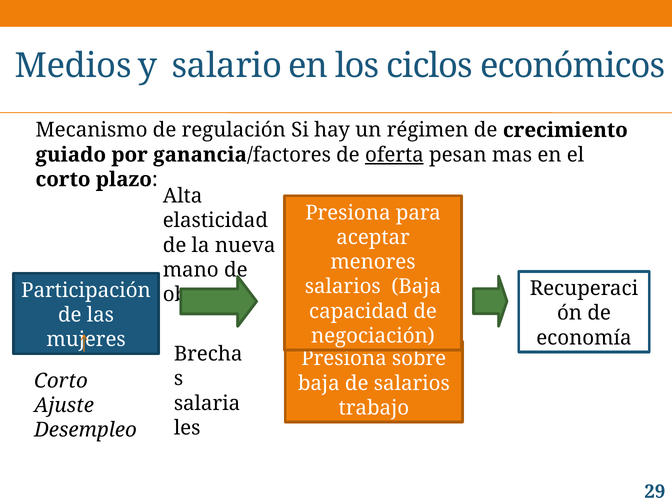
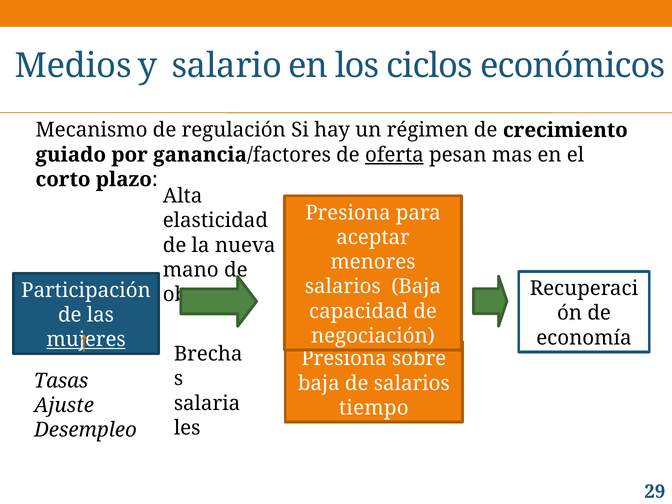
mujeres underline: none -> present (86, 340)
Corto: Corto -> Tasas (61, 381)
trabajo: trabajo -> tiempo (374, 408)
